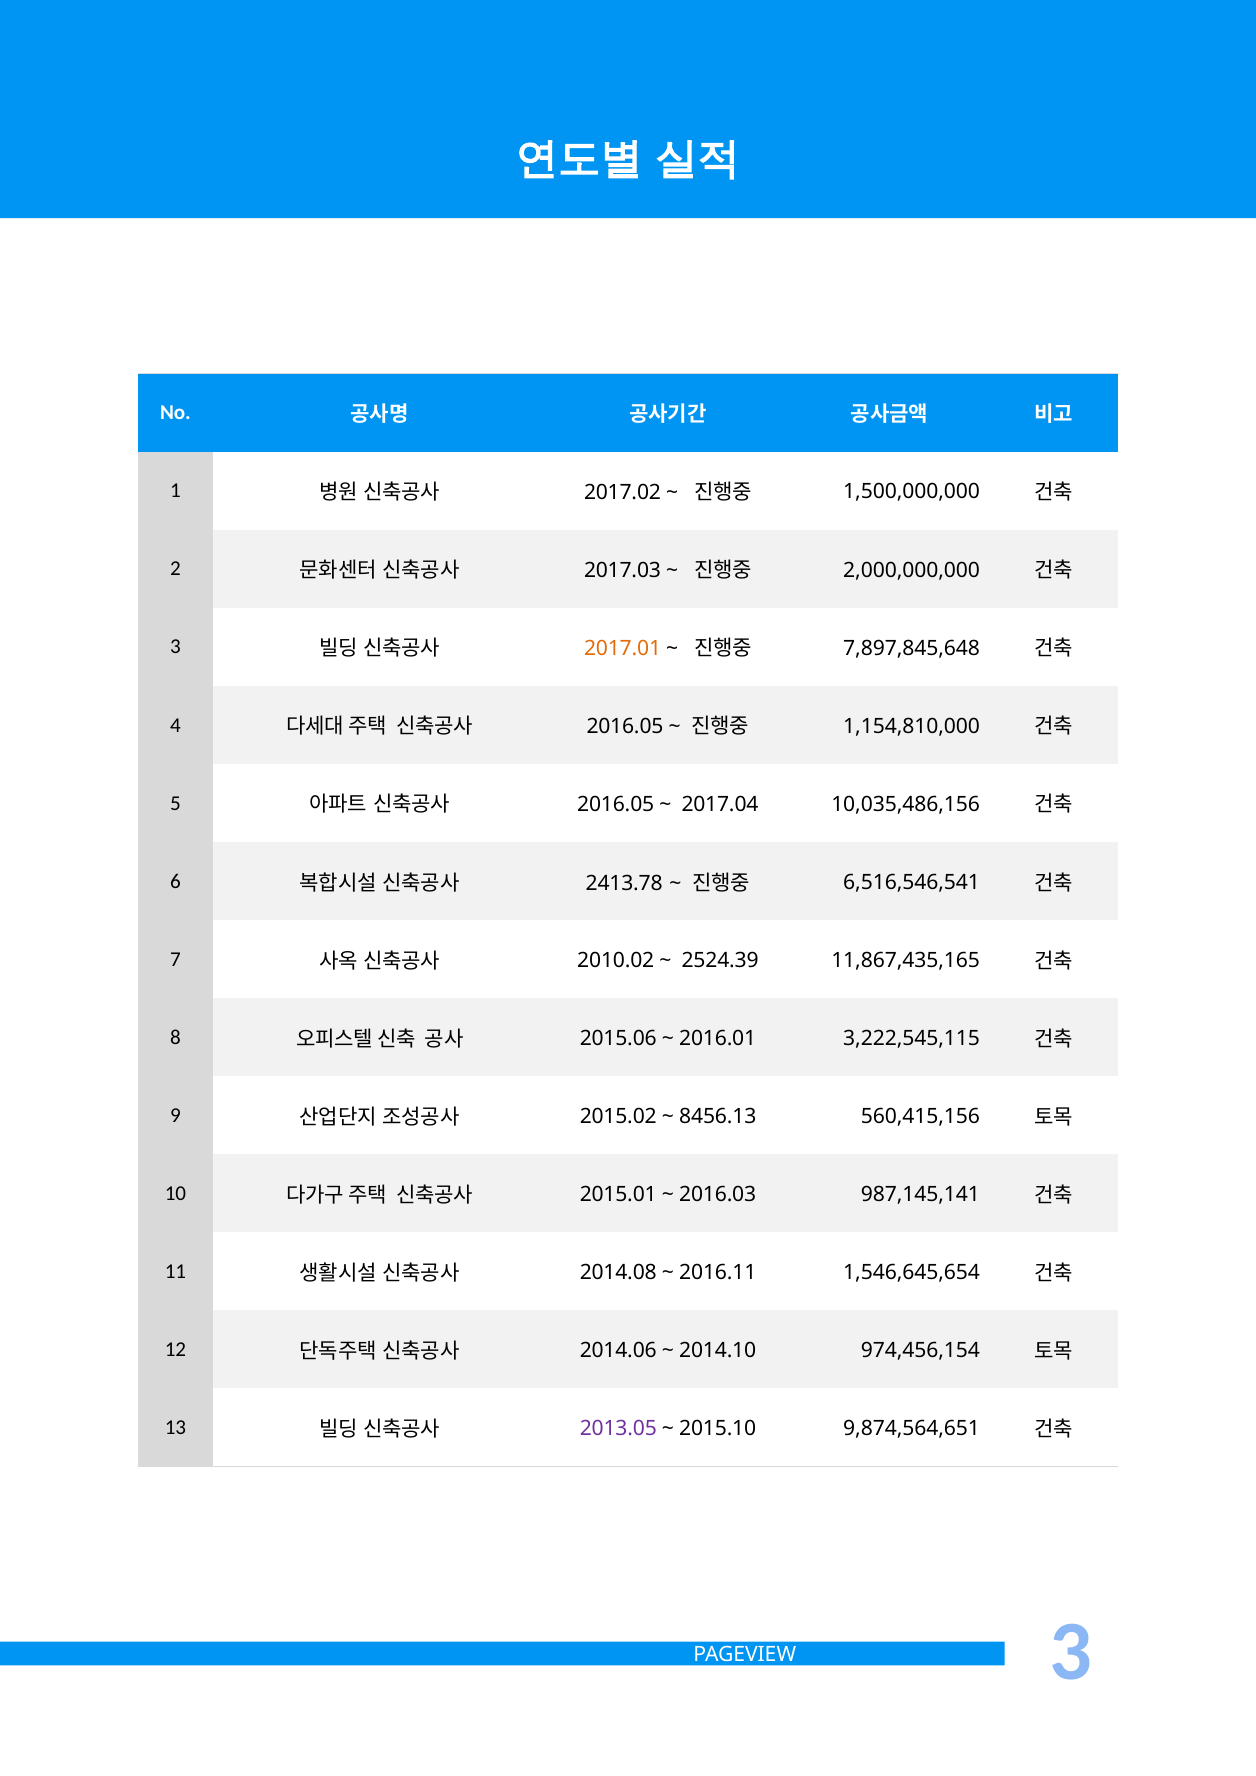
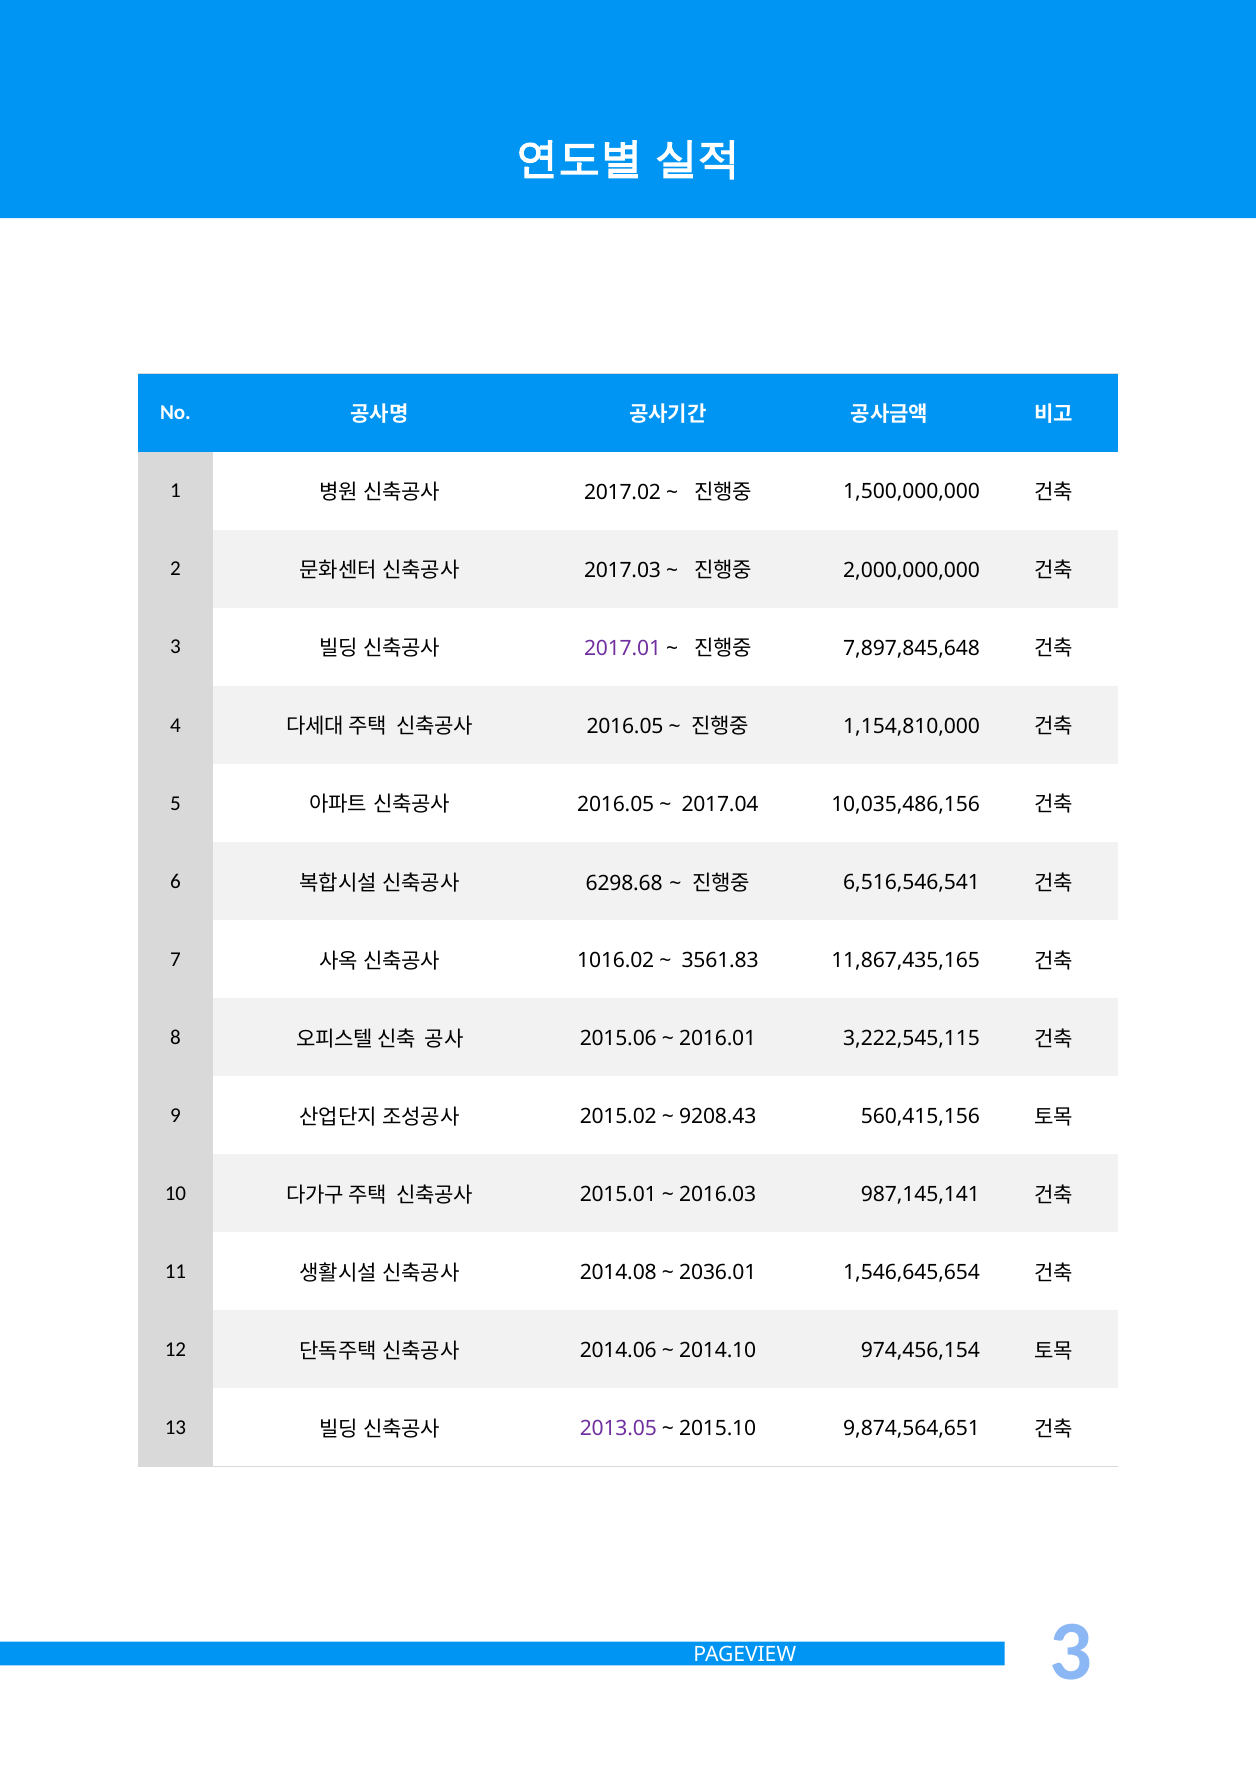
2017.01 colour: orange -> purple (623, 649)
2413.78: 2413.78 -> 6298.68 (624, 883)
2010.02: 2010.02 -> 1016.02 (616, 960)
2524.39: 2524.39 -> 3561.83 (720, 960)
8456.13: 8456.13 -> 9208.43 (718, 1117)
2016.11: 2016.11 -> 2036.01 (718, 1273)
